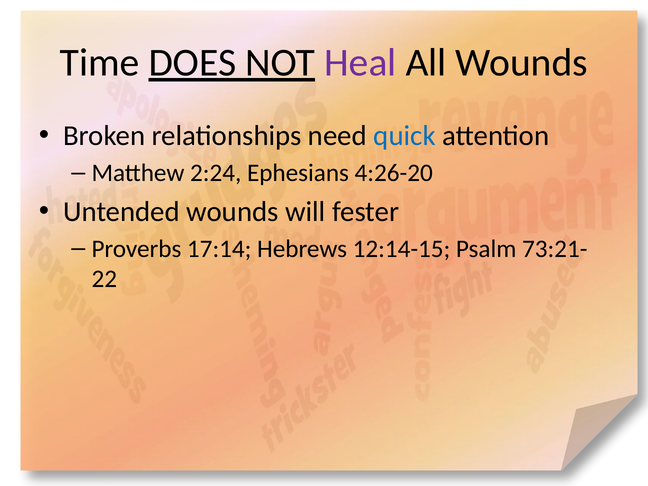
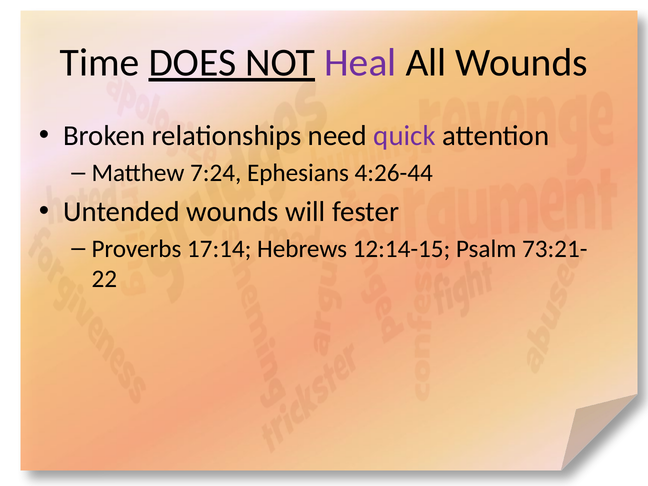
quick colour: blue -> purple (405, 136)
2:24: 2:24 -> 7:24 (216, 173)
4:26-20: 4:26-20 -> 4:26-44 (394, 173)
